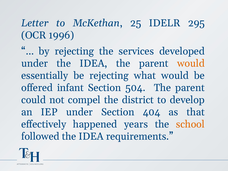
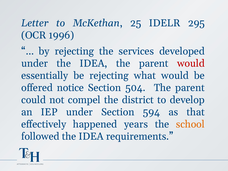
would colour: orange -> red (191, 63)
infant: infant -> notice (70, 88)
404: 404 -> 594 (151, 112)
